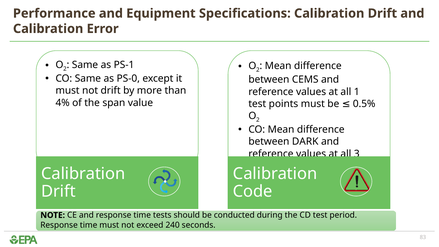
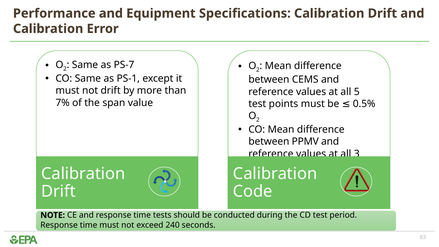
PS-1: PS-1 -> PS-7 (124, 65)
PS-0: PS-0 -> PS-1 (128, 79)
1: 1 -> 5 (357, 92)
4%: 4% -> 7% (63, 103)
DARK: DARK -> PPMV (305, 142)
